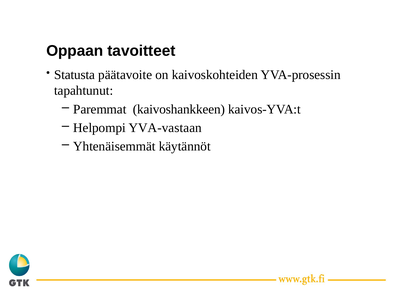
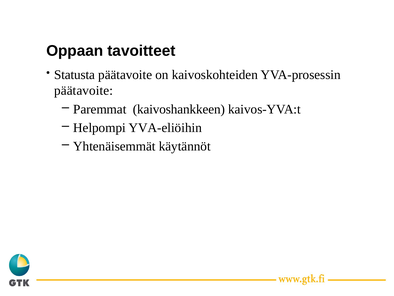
tapahtunut: tapahtunut -> päätavoite (84, 90)
YVA-vastaan: YVA-vastaan -> YVA-eliöihin (165, 127)
